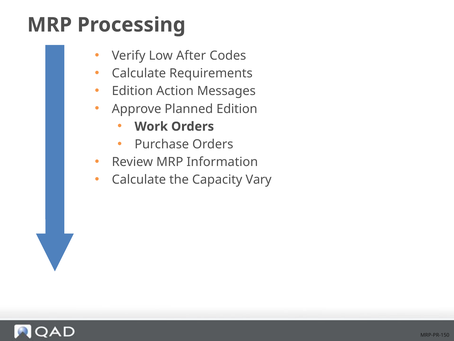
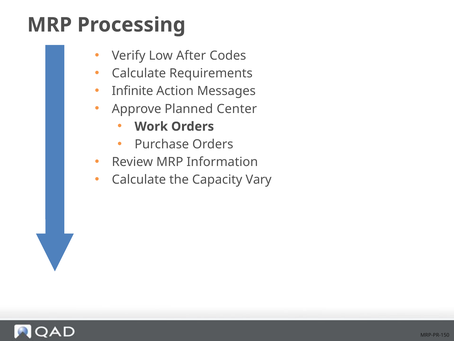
Edition: Edition -> Infinite (132, 91)
Planned Edition: Edition -> Center (237, 109)
